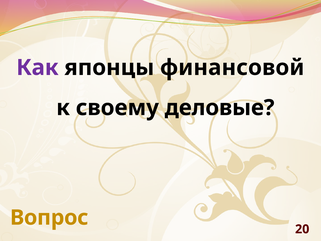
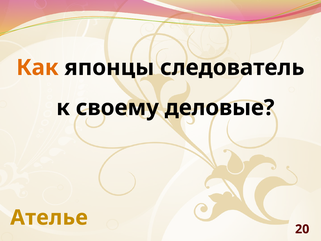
Как colour: purple -> orange (37, 68)
финансовой: финансовой -> следователь (232, 68)
Вопрос: Вопрос -> Ателье (49, 217)
